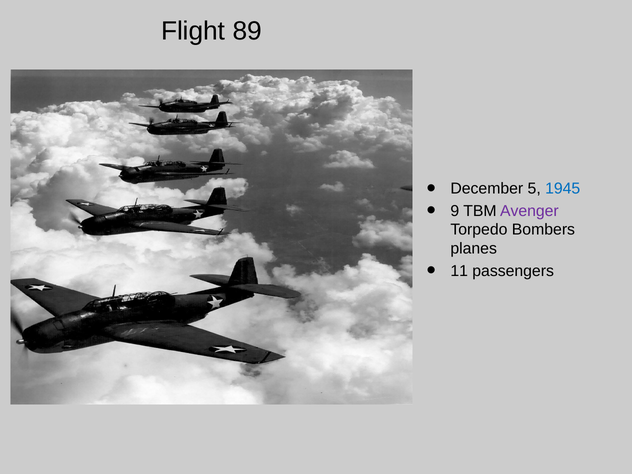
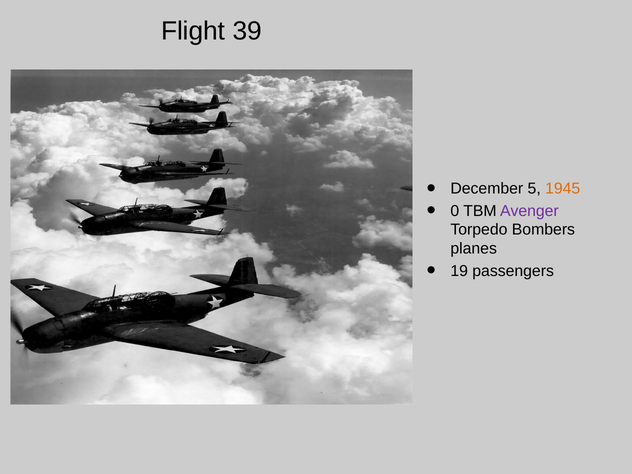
89: 89 -> 39 (247, 31)
1945 colour: blue -> orange (563, 189)
9: 9 -> 0 (455, 211)
11: 11 -> 19 (459, 271)
